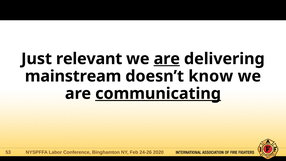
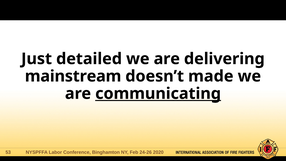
relevant: relevant -> detailed (89, 59)
are underline: present -> none (167, 59)
know: know -> made (211, 76)
